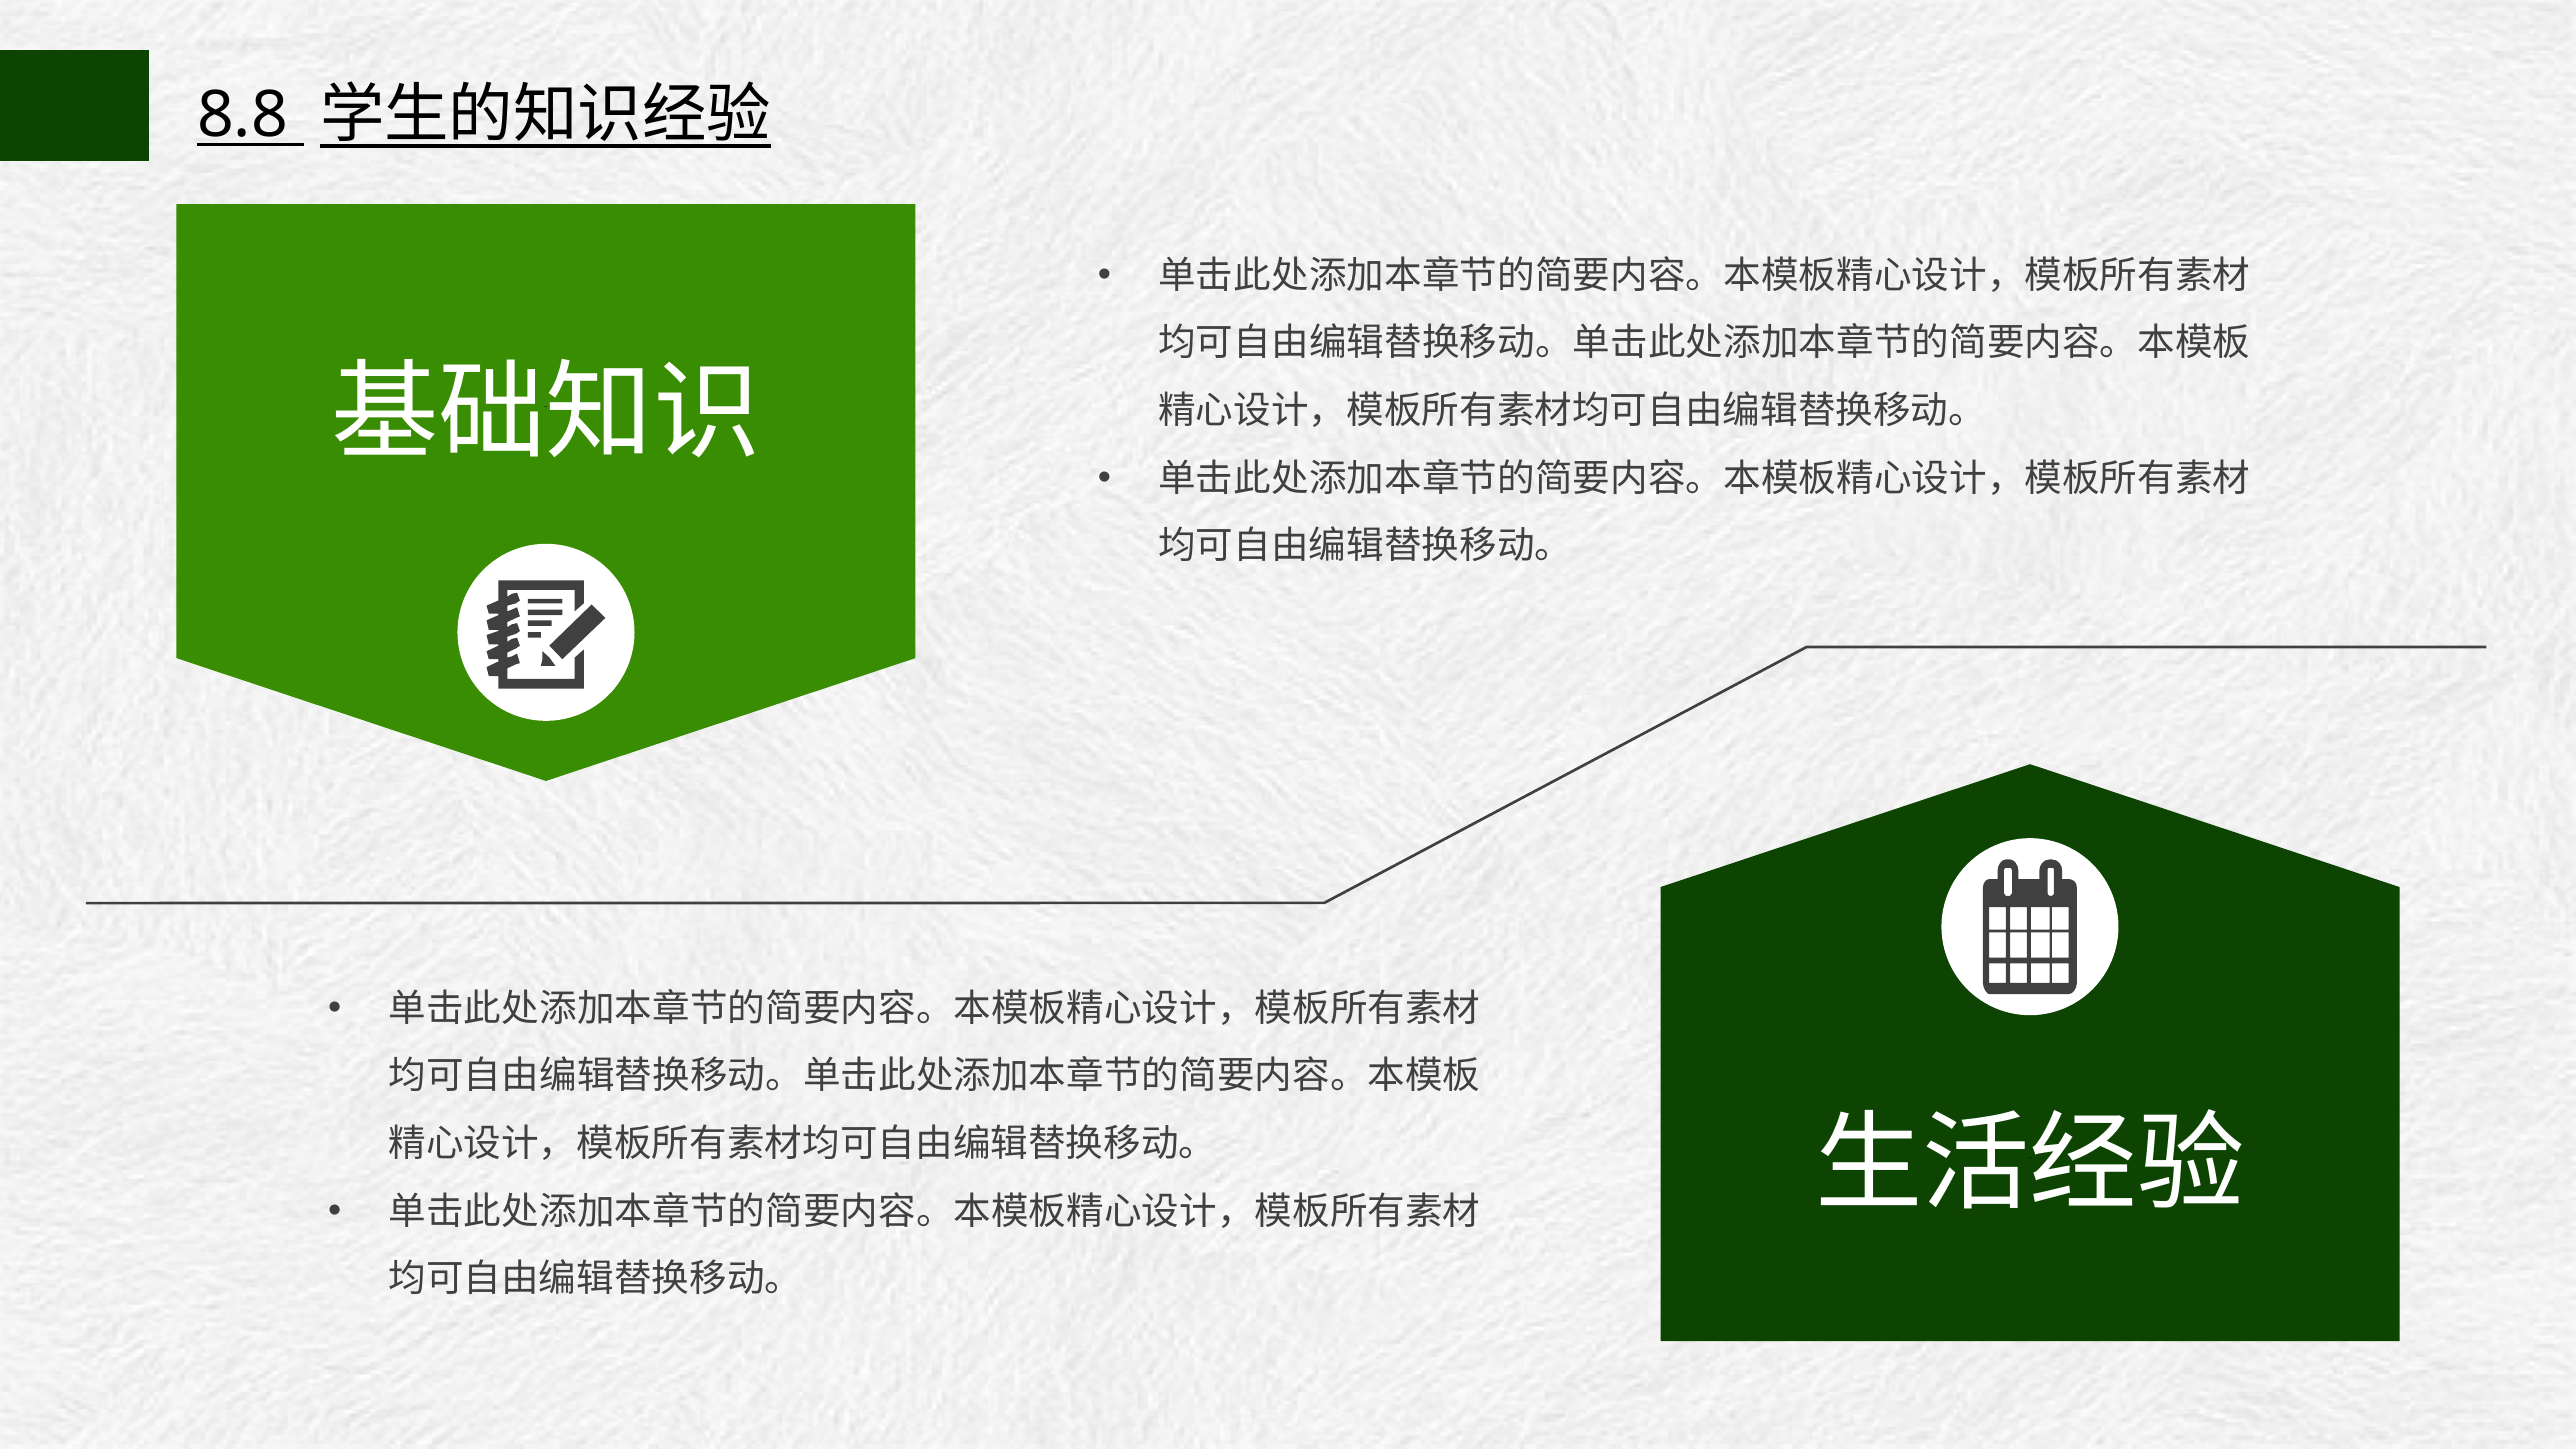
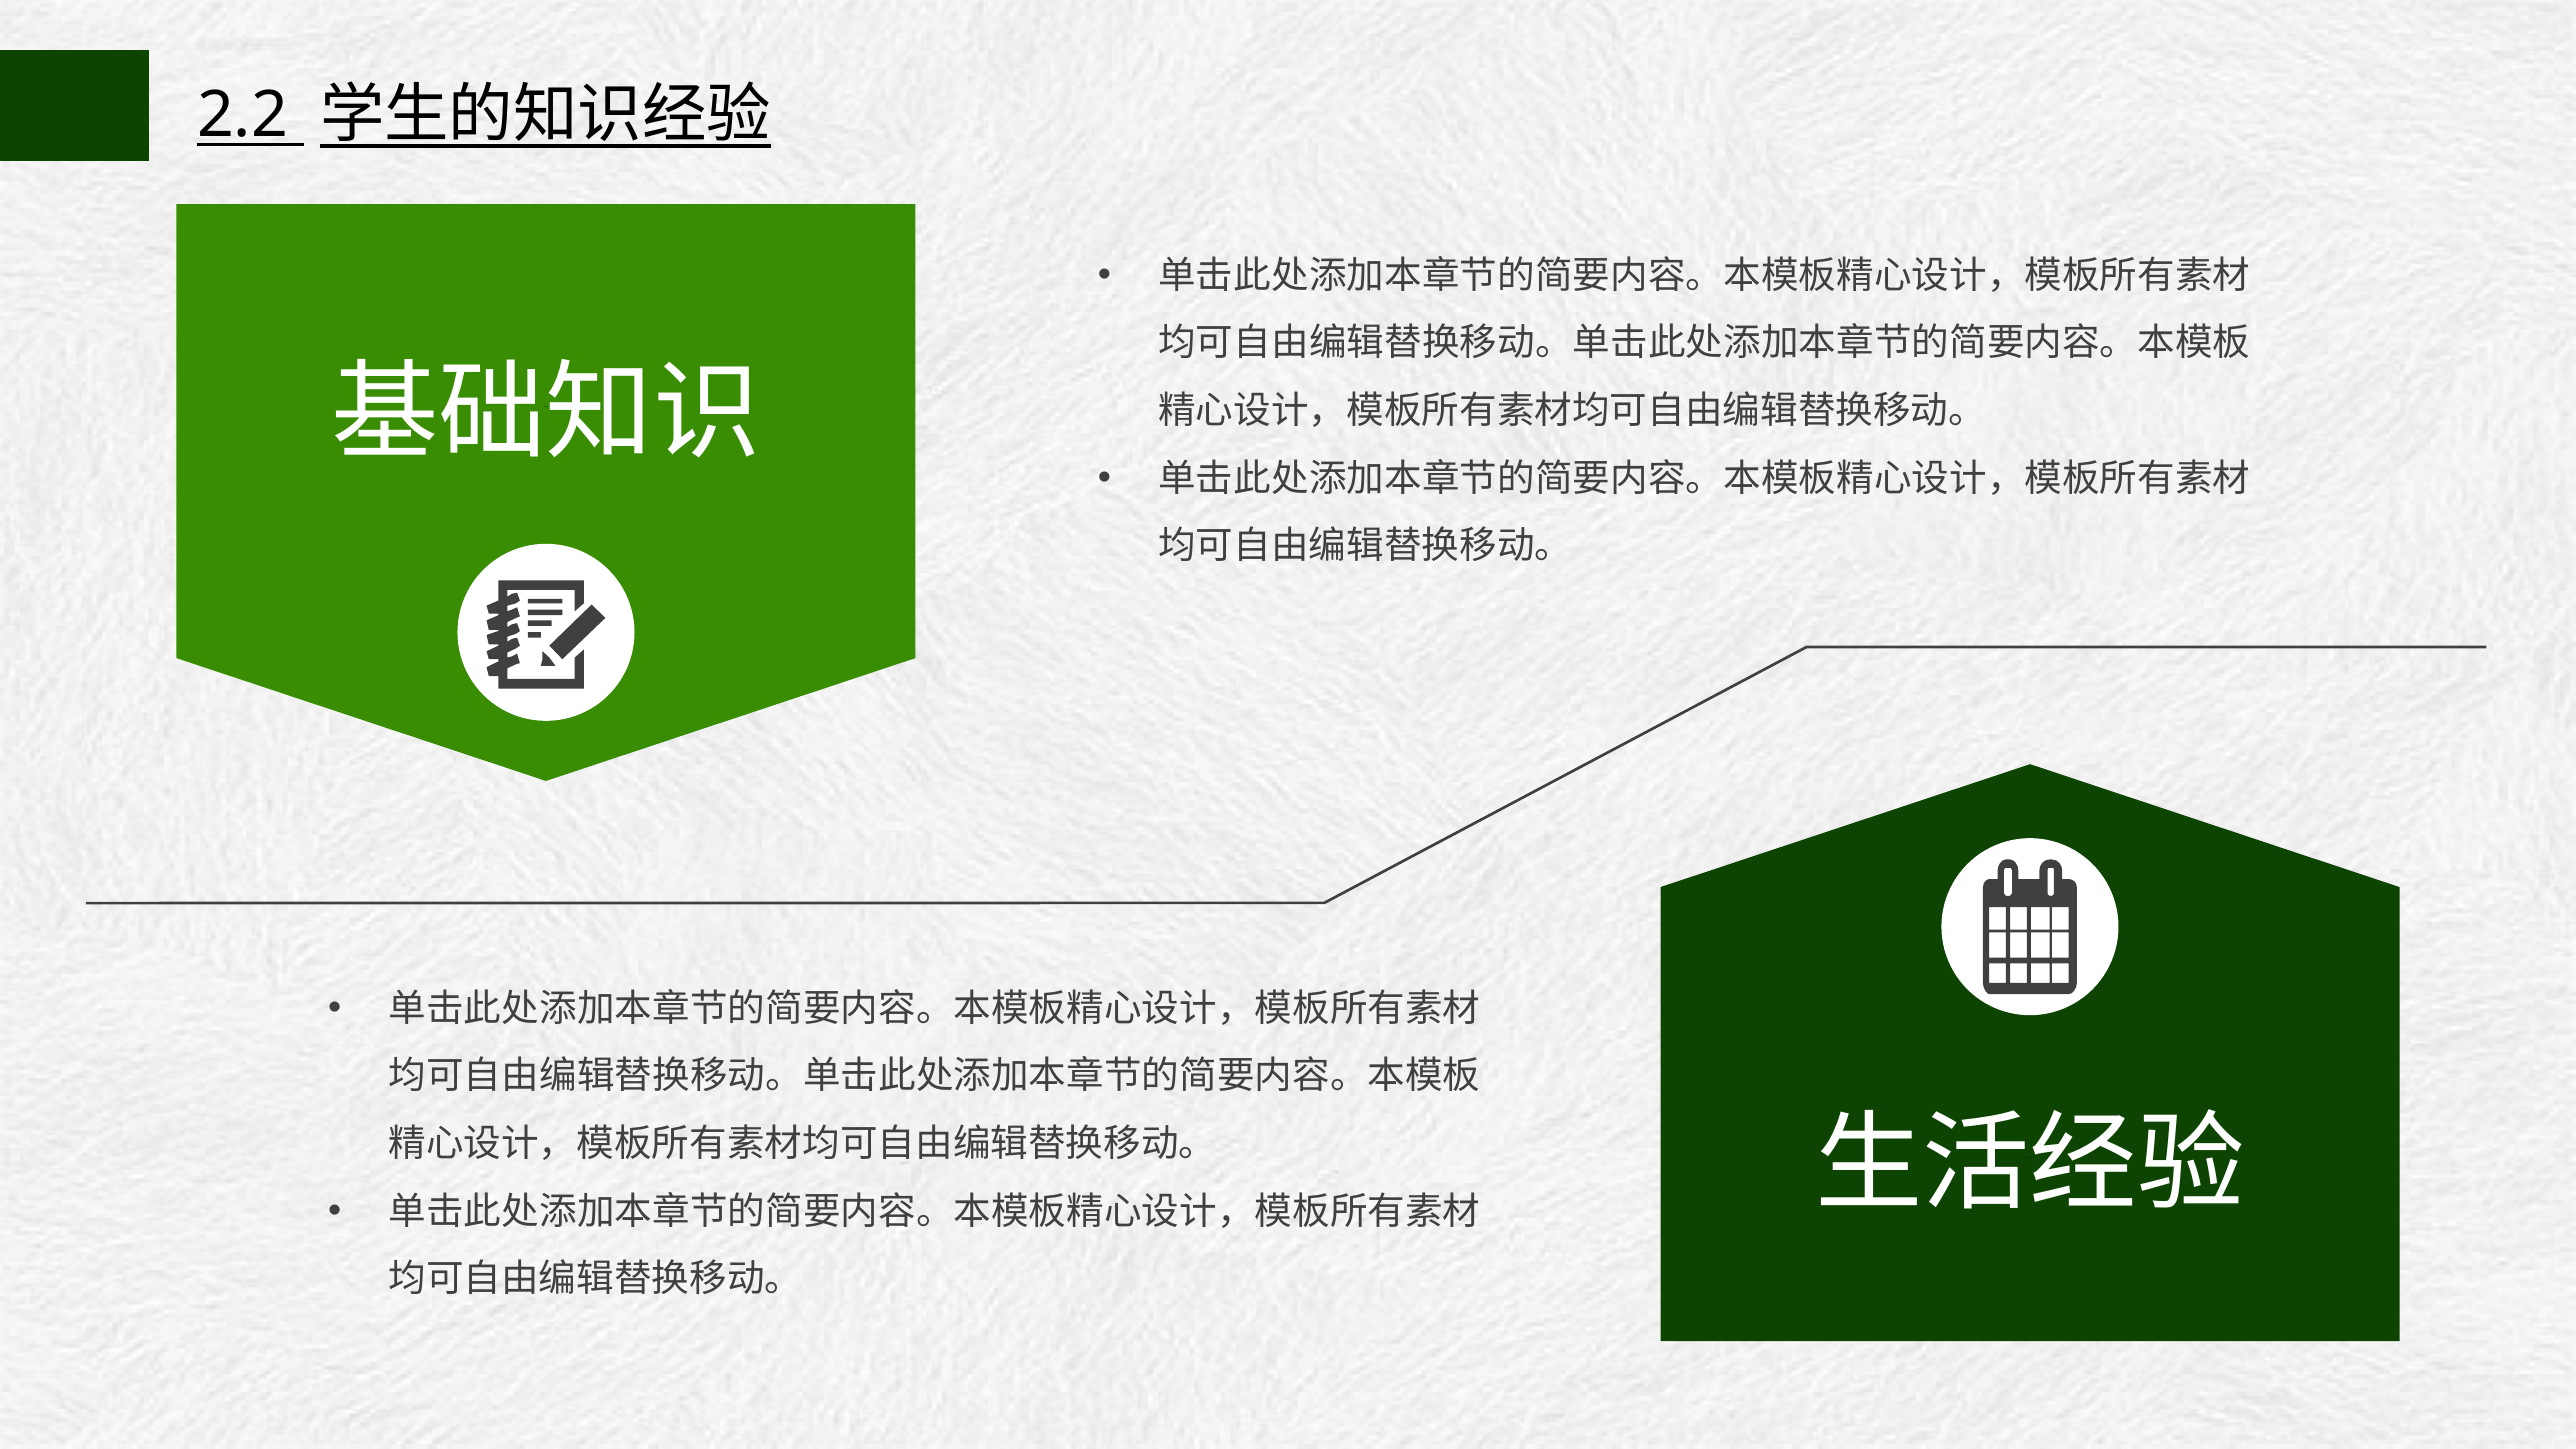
8.8: 8.8 -> 2.2 (243, 115)
